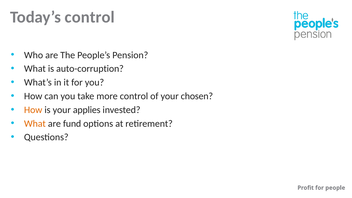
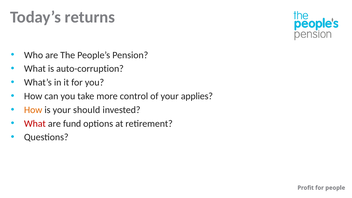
Today’s control: control -> returns (90, 17)
chosen: chosen -> applies (197, 96)
applies: applies -> should (87, 110)
What colour: orange -> red (35, 124)
